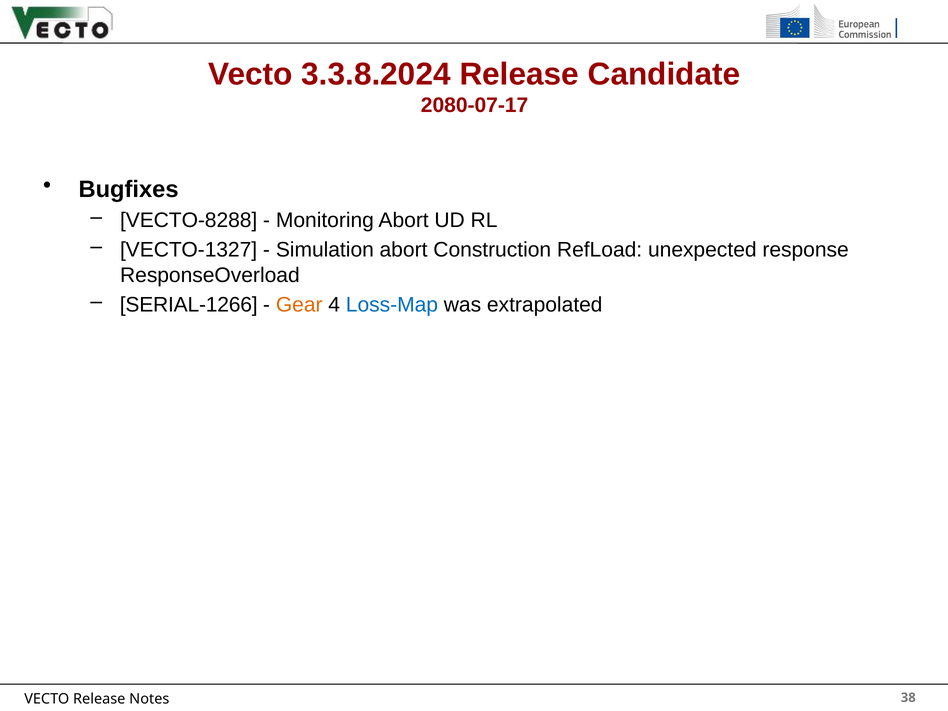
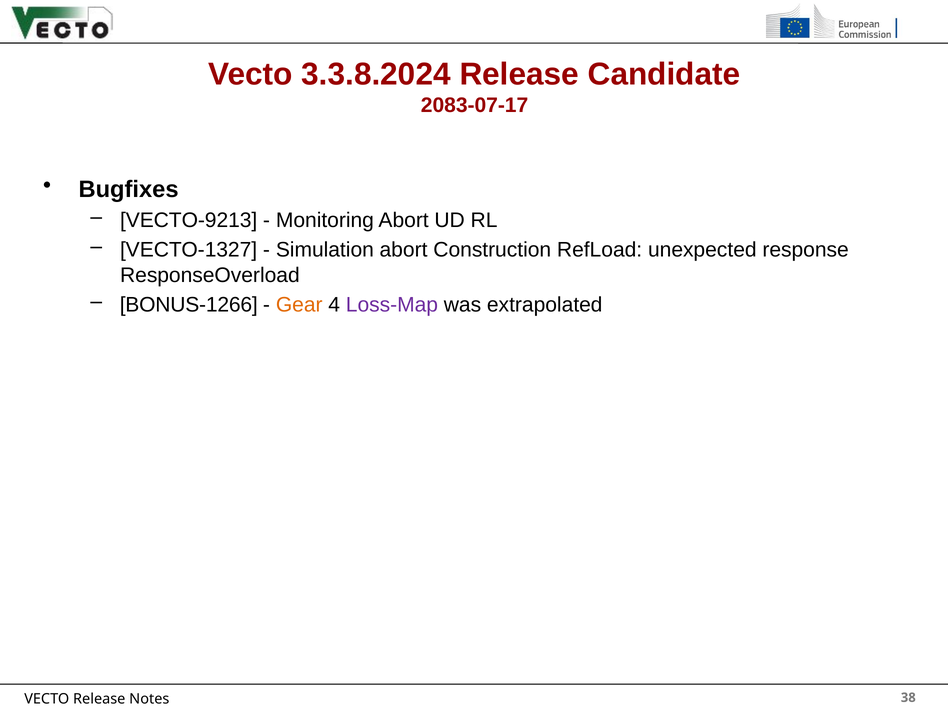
2080-07-17: 2080-07-17 -> 2083-07-17 (475, 105)
VECTO-8288: VECTO-8288 -> VECTO-9213 (189, 220)
SERIAL-1266: SERIAL-1266 -> BONUS-1266 (189, 305)
Loss-Map colour: blue -> purple (392, 305)
